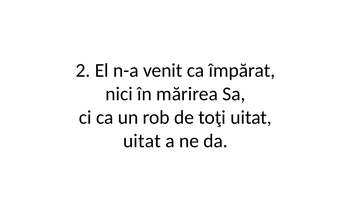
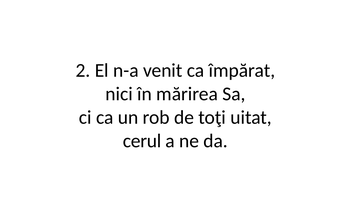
uitat: uitat -> cerul (142, 140)
